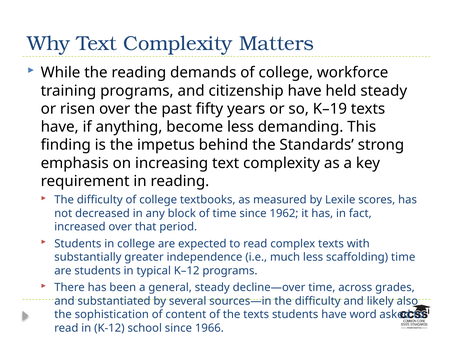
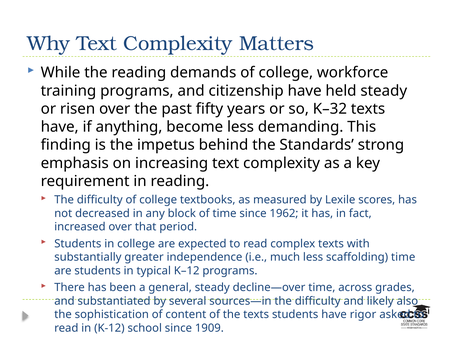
K–19: K–19 -> K–32 (330, 109)
word: word -> rigor (363, 315)
1966: 1966 -> 1909 (209, 329)
